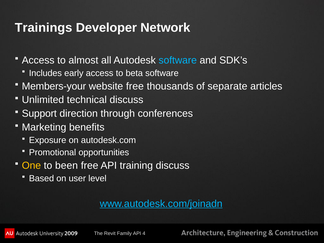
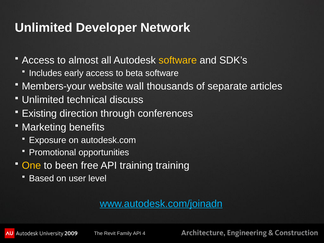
Trainings: Trainings -> Unlimited (44, 28)
software colour: light blue -> yellow (178, 60)
website free: free -> wall (135, 86)
Support: Support -> Existing (39, 114)
training discuss: discuss -> training (173, 165)
